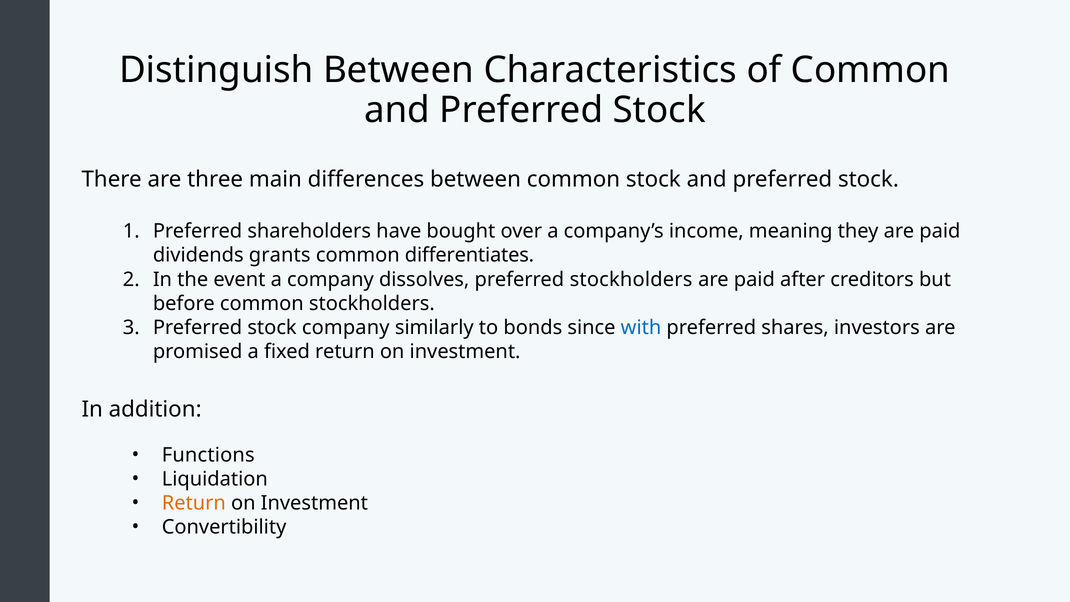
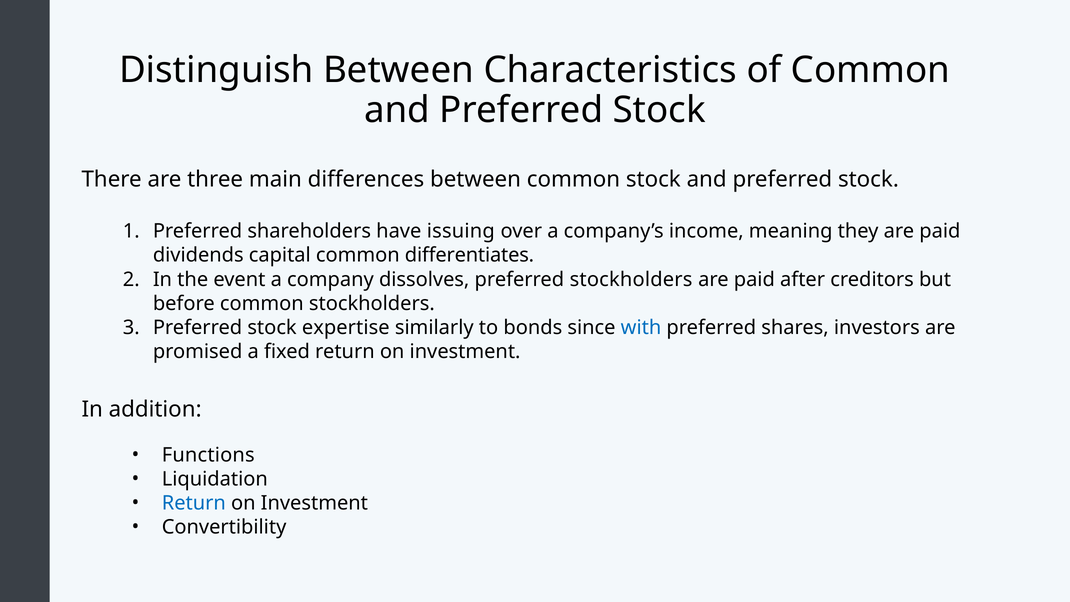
bought: bought -> issuing (461, 231)
grants: grants -> capital (280, 255)
stock company: company -> expertise (346, 327)
Return colour: orange -> blue (194, 503)
